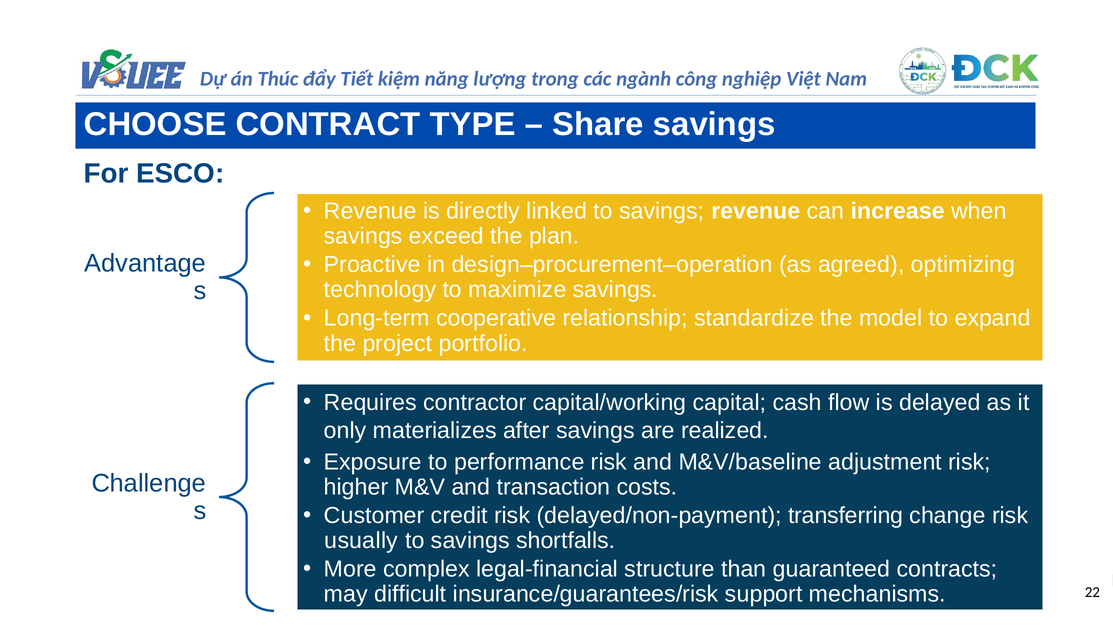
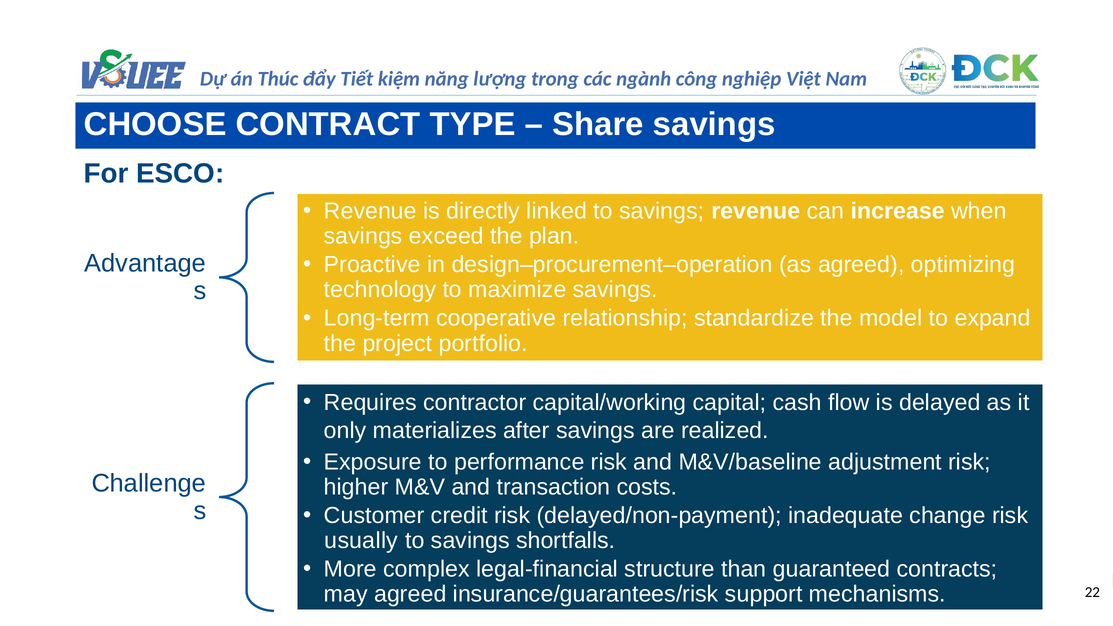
transferring: transferring -> inadequate (846, 516)
may difficult: difficult -> agreed (410, 594)
